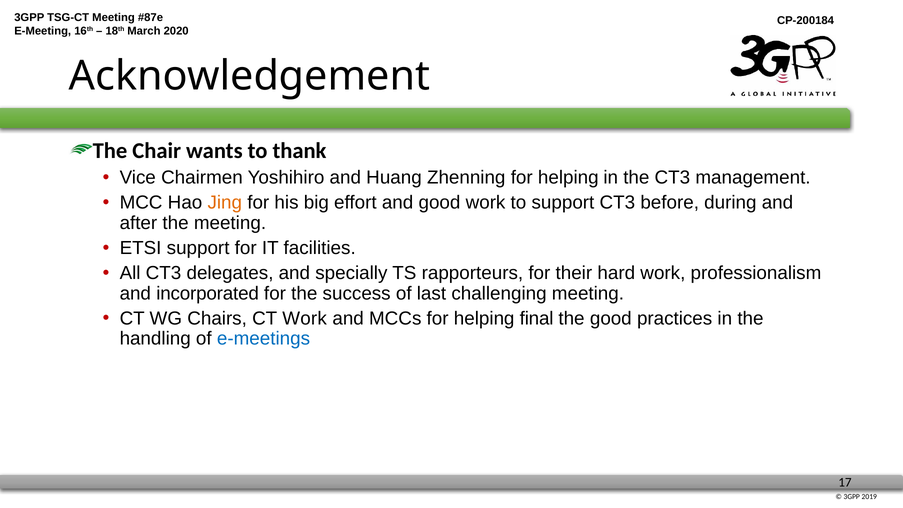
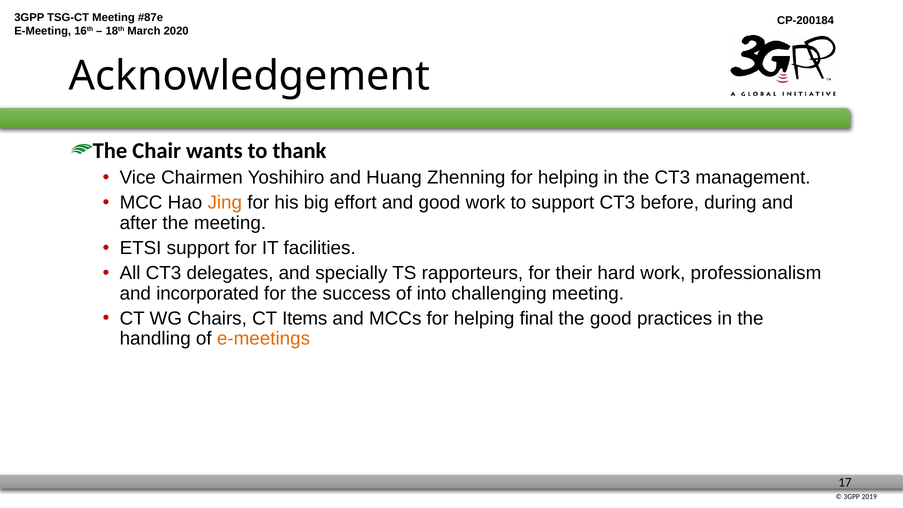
last: last -> into (432, 293)
CT Work: Work -> Items (305, 318)
e-meetings colour: blue -> orange (263, 339)
